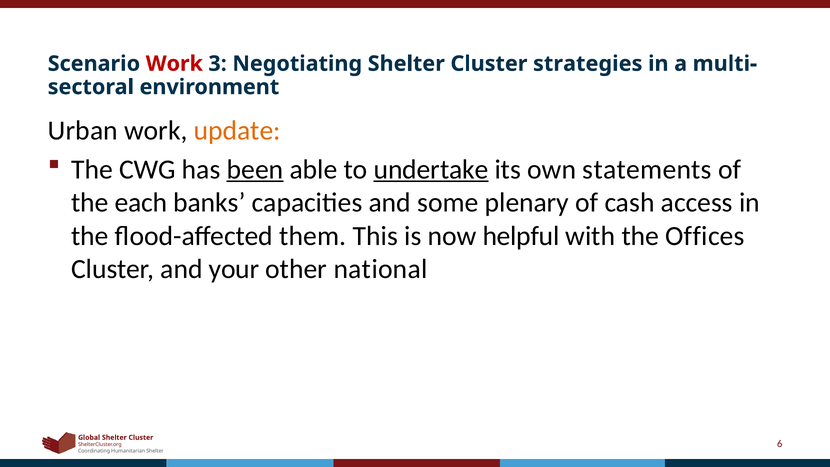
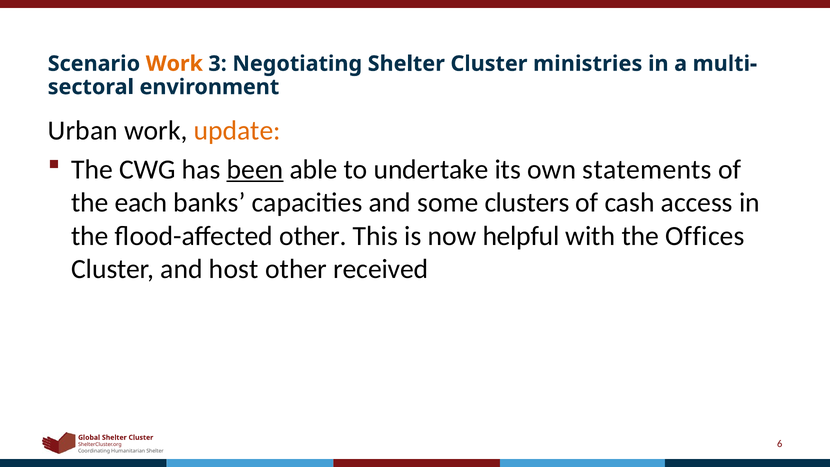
Work colour: red -> orange (174, 64)
strategies: strategies -> ministries (588, 64)
undertake underline: present -> none (431, 169)
plenary: plenary -> clusters (527, 203)
flood-affected them: them -> other (313, 236)
your: your -> host (234, 269)
national: national -> received (381, 269)
